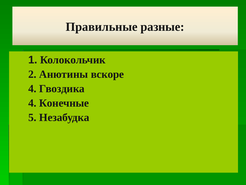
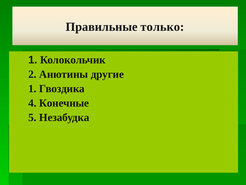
разные: разные -> только (162, 27)
вскоре: вскоре -> другие (107, 74)
4: 4 -> 1 (32, 89)
